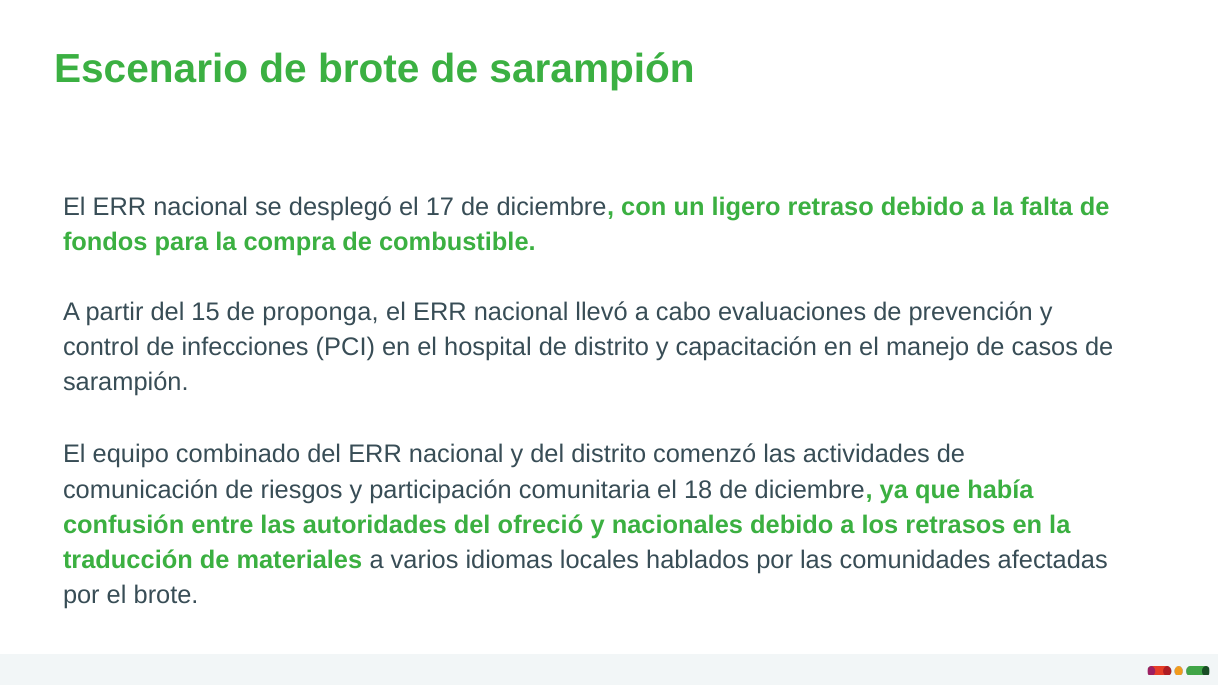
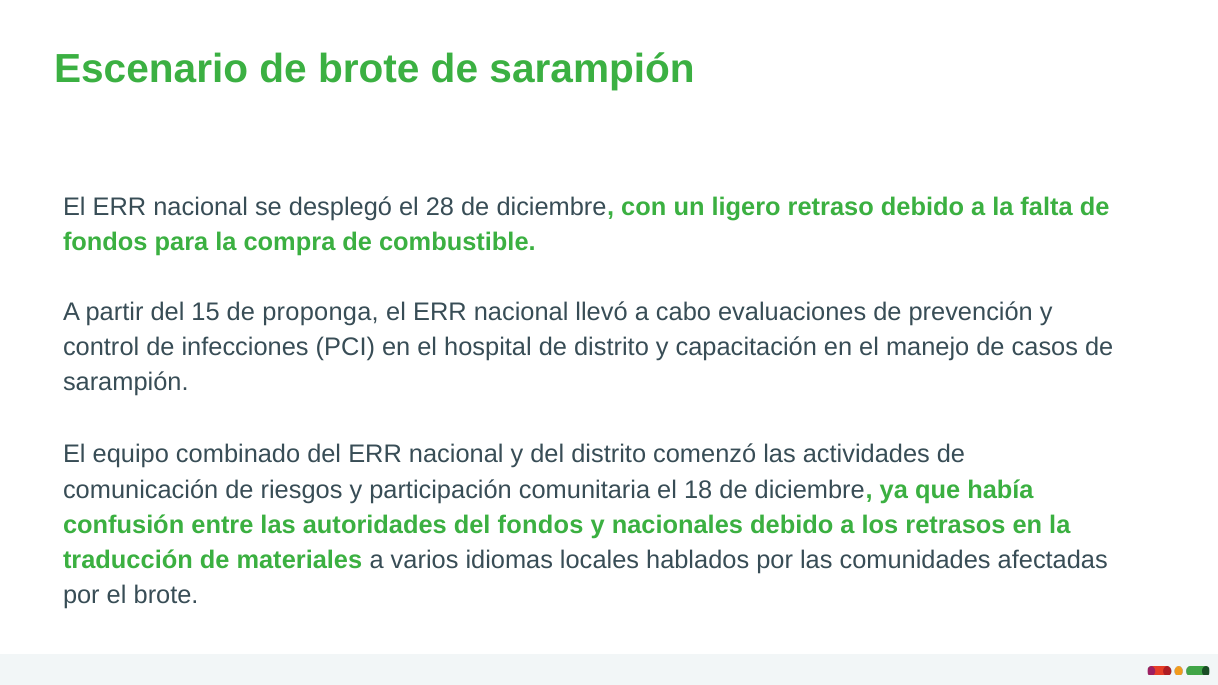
17: 17 -> 28 (440, 207)
del ofreció: ofreció -> fondos (540, 525)
